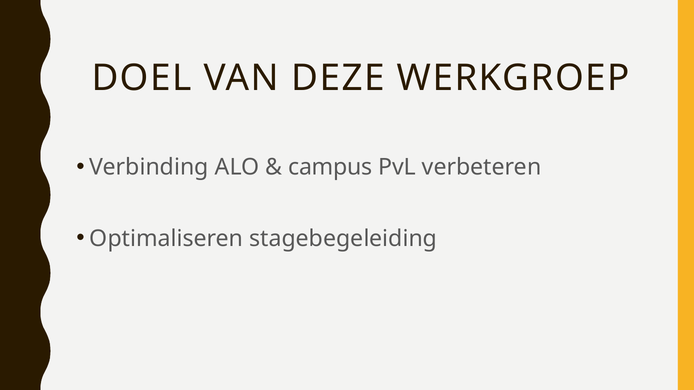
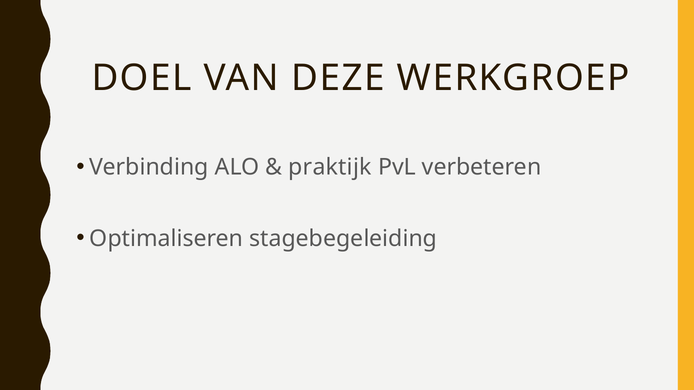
campus: campus -> praktijk (330, 167)
